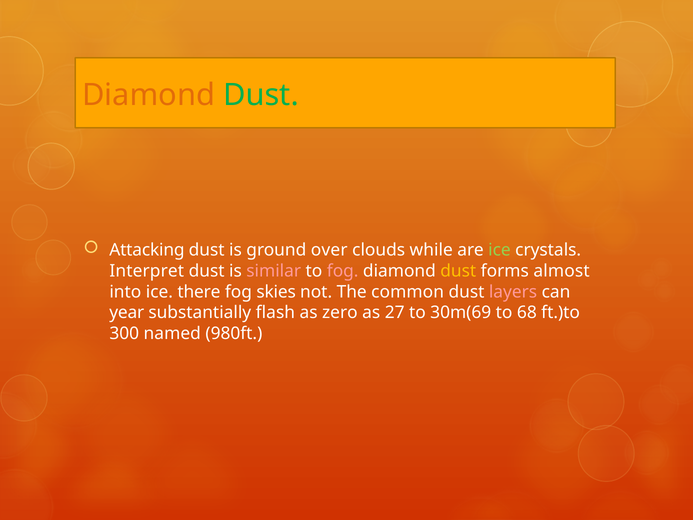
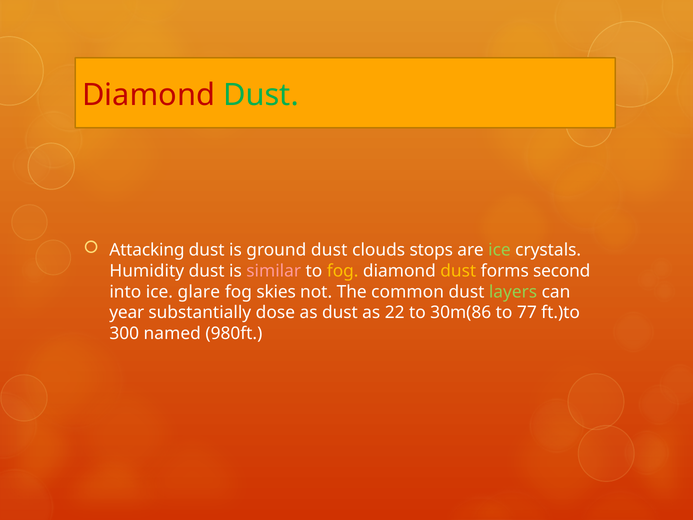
Diamond colour: orange -> red (149, 95)
ground over: over -> dust (329, 250)
while: while -> stops (431, 250)
Interpret: Interpret -> Humidity (147, 271)
fog colour: pink -> yellow (343, 271)
almost: almost -> second (562, 271)
there: there -> glare (199, 292)
layers colour: pink -> light green (513, 292)
flash: flash -> dose (275, 312)
as zero: zero -> dust (340, 312)
27: 27 -> 22 (395, 312)
30m(69: 30m(69 -> 30m(86 (461, 312)
68: 68 -> 77 (527, 312)
